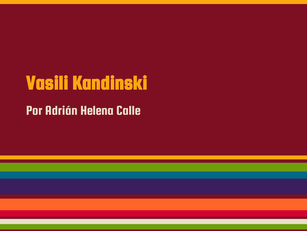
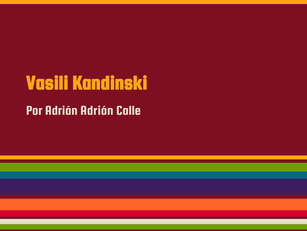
Adrián Helena: Helena -> Adrián (97, 110)
